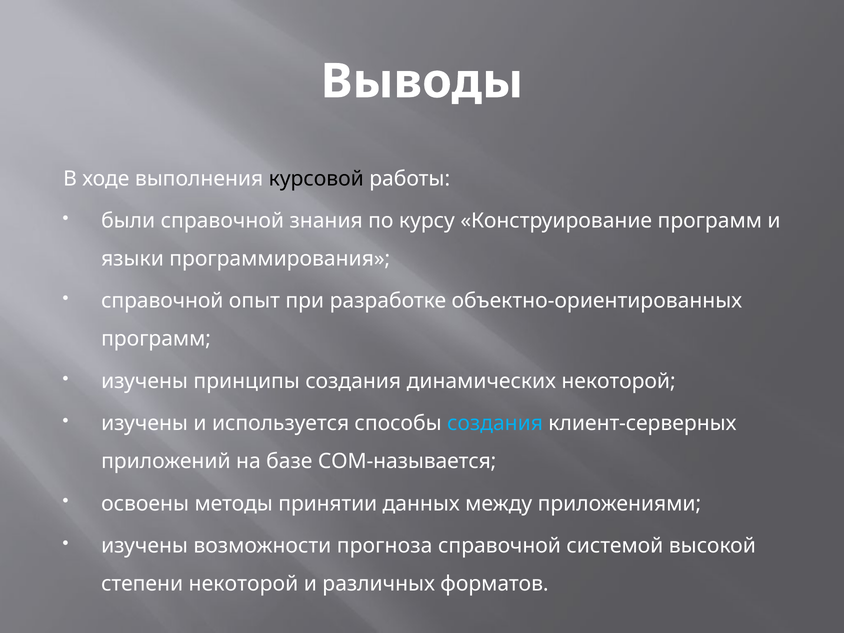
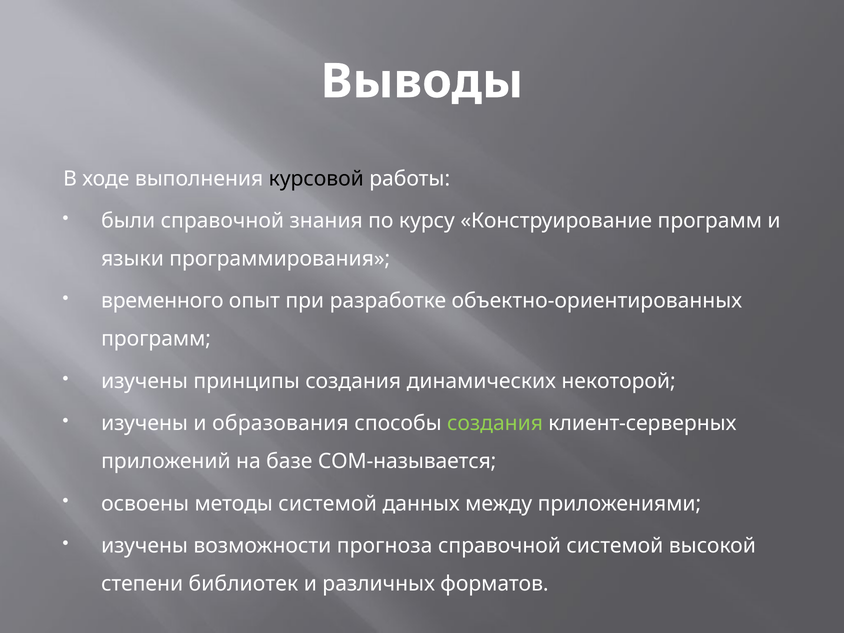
справочной: справочной -> временного (162, 301)
используется: используется -> образования (280, 423)
создания colour: light blue -> light green (495, 423)
методы принятии: принятии -> системой (328, 504)
степени некоторой: некоторой -> библиотек (243, 584)
